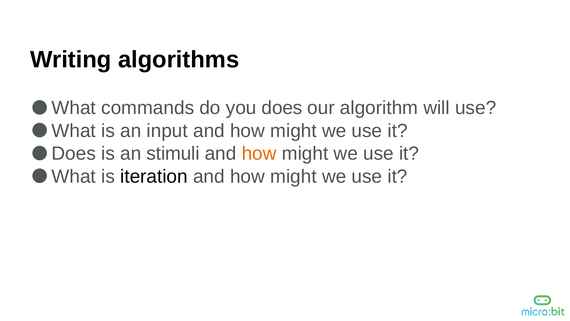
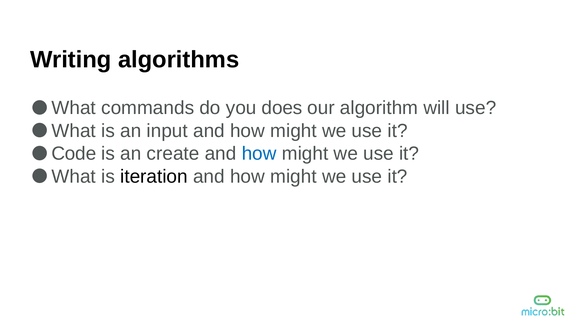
Does: Does -> Code (74, 153)
stimuli: stimuli -> create (173, 153)
how colour: orange -> blue (259, 153)
